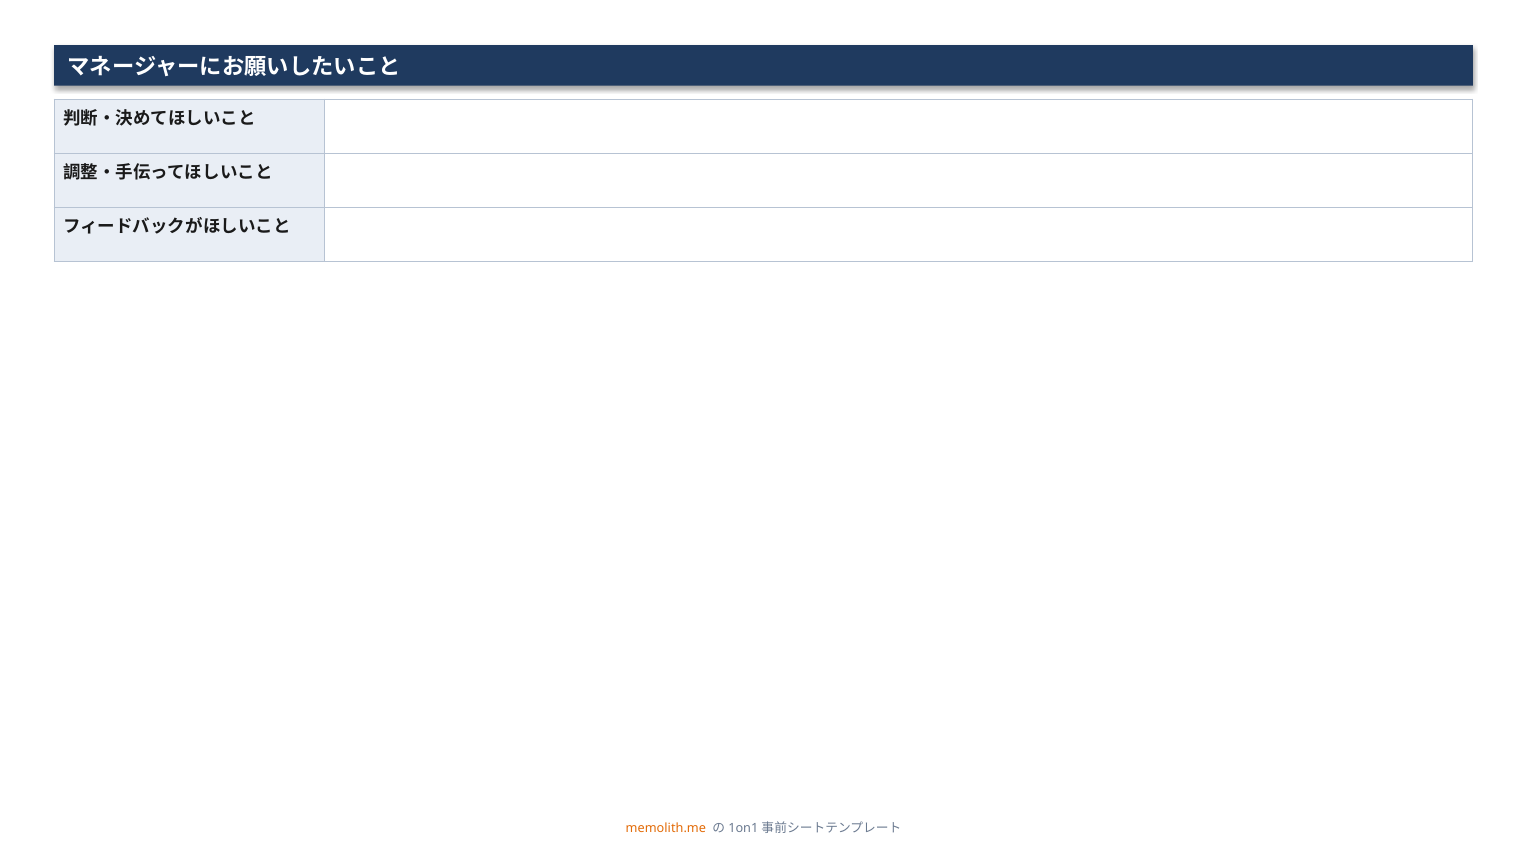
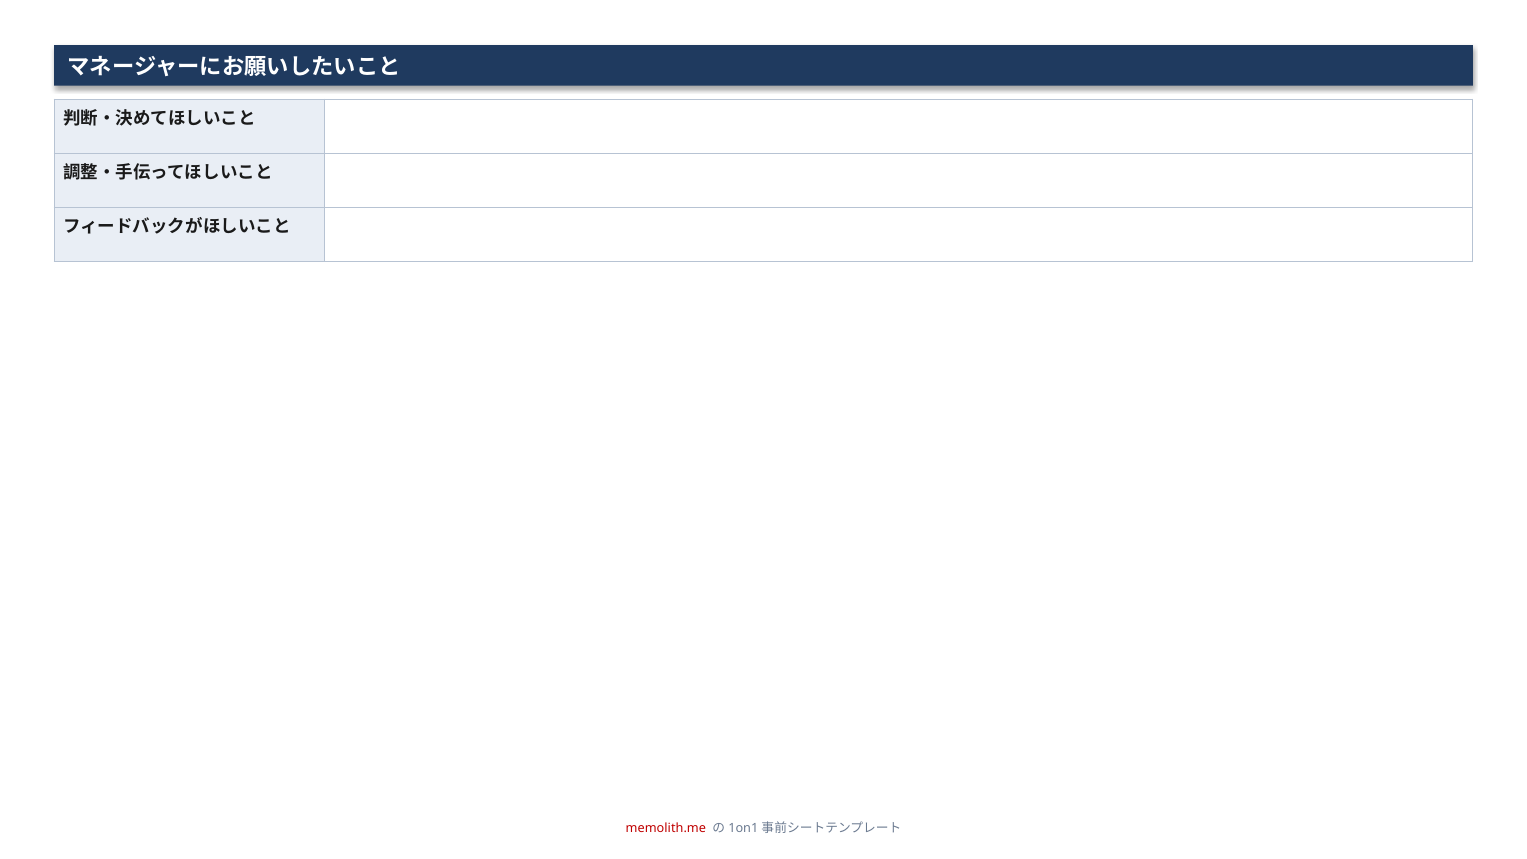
memolith.me colour: orange -> red (666, 828)
